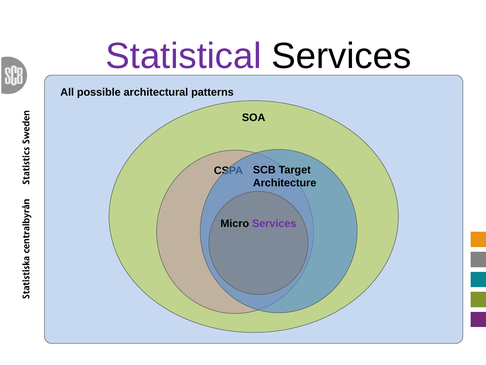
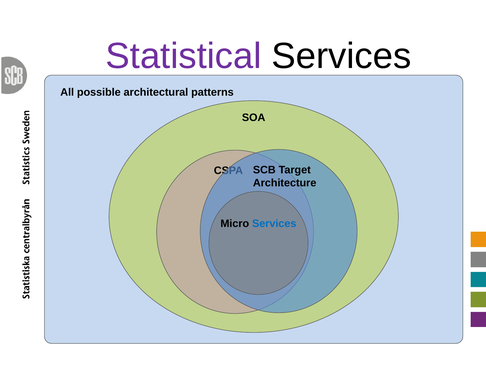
Services colour: purple -> blue (274, 223)
